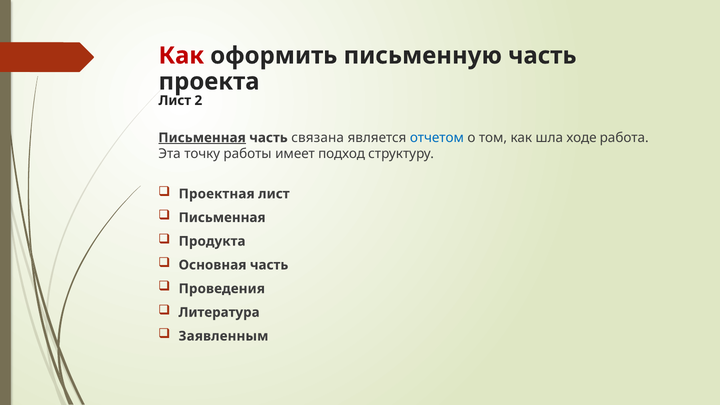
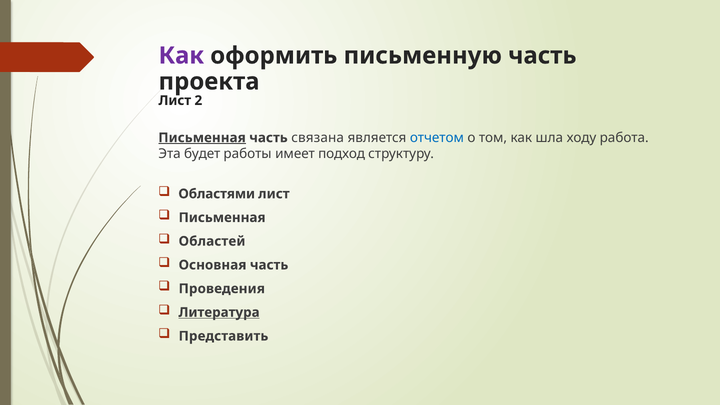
Как colour: red -> purple (181, 56)
ходе: ходе -> ходу (581, 138)
точку: точку -> будет (202, 154)
Проектная: Проектная -> Областями (217, 194)
Продукта: Продукта -> Областей (212, 241)
Литература underline: none -> present (219, 312)
Заявленным: Заявленным -> Представить (223, 336)
